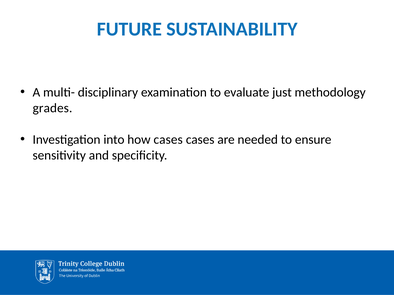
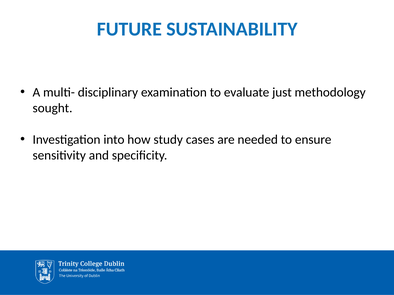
grades: grades -> sought (53, 108)
how cases: cases -> study (168, 140)
